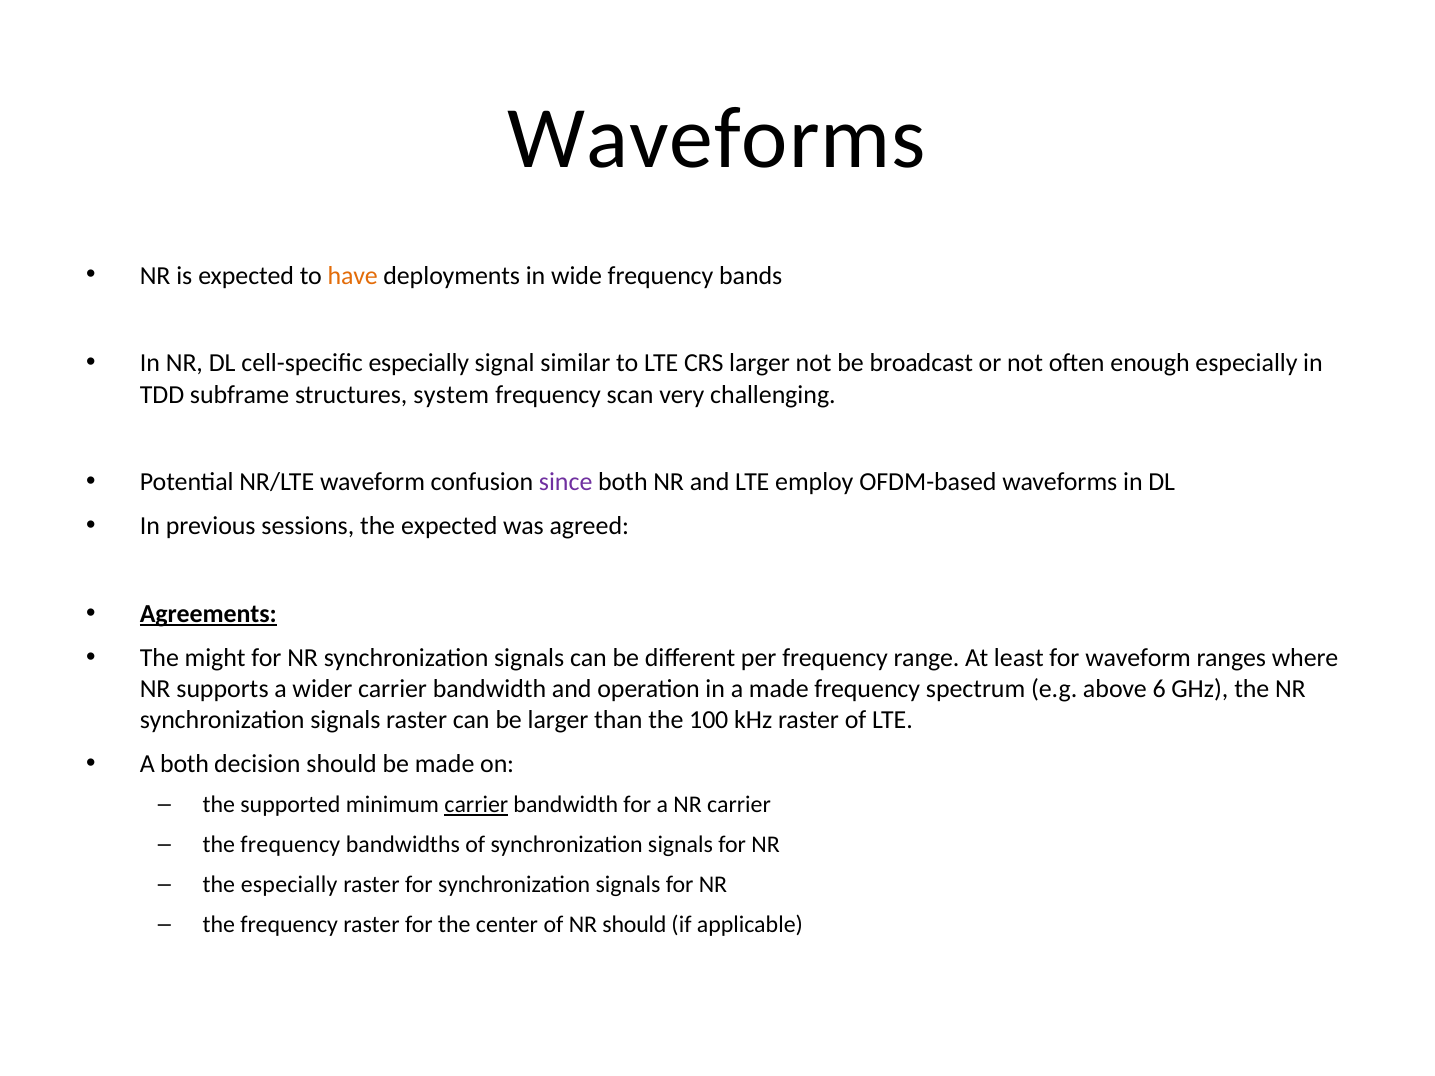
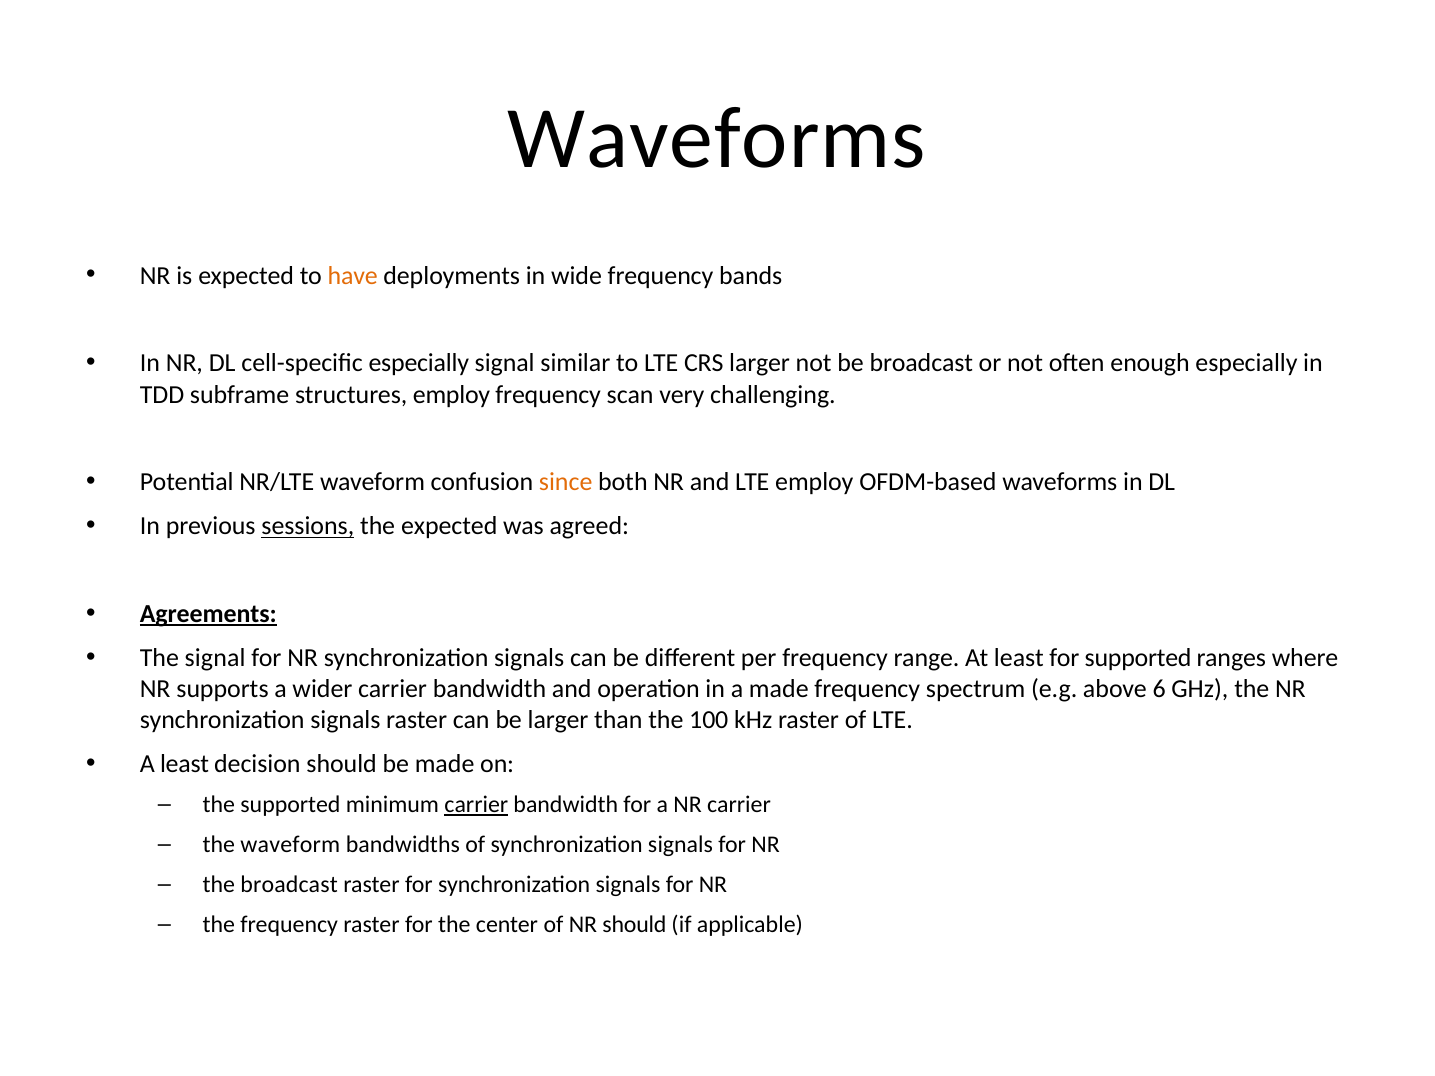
structures system: system -> employ (452, 395)
since colour: purple -> orange (566, 482)
sessions underline: none -> present (308, 526)
The might: might -> signal (215, 658)
for waveform: waveform -> supported (1138, 658)
A both: both -> least (185, 764)
frequency: frequency -> waveform (290, 845)
the especially: especially -> broadcast (289, 885)
